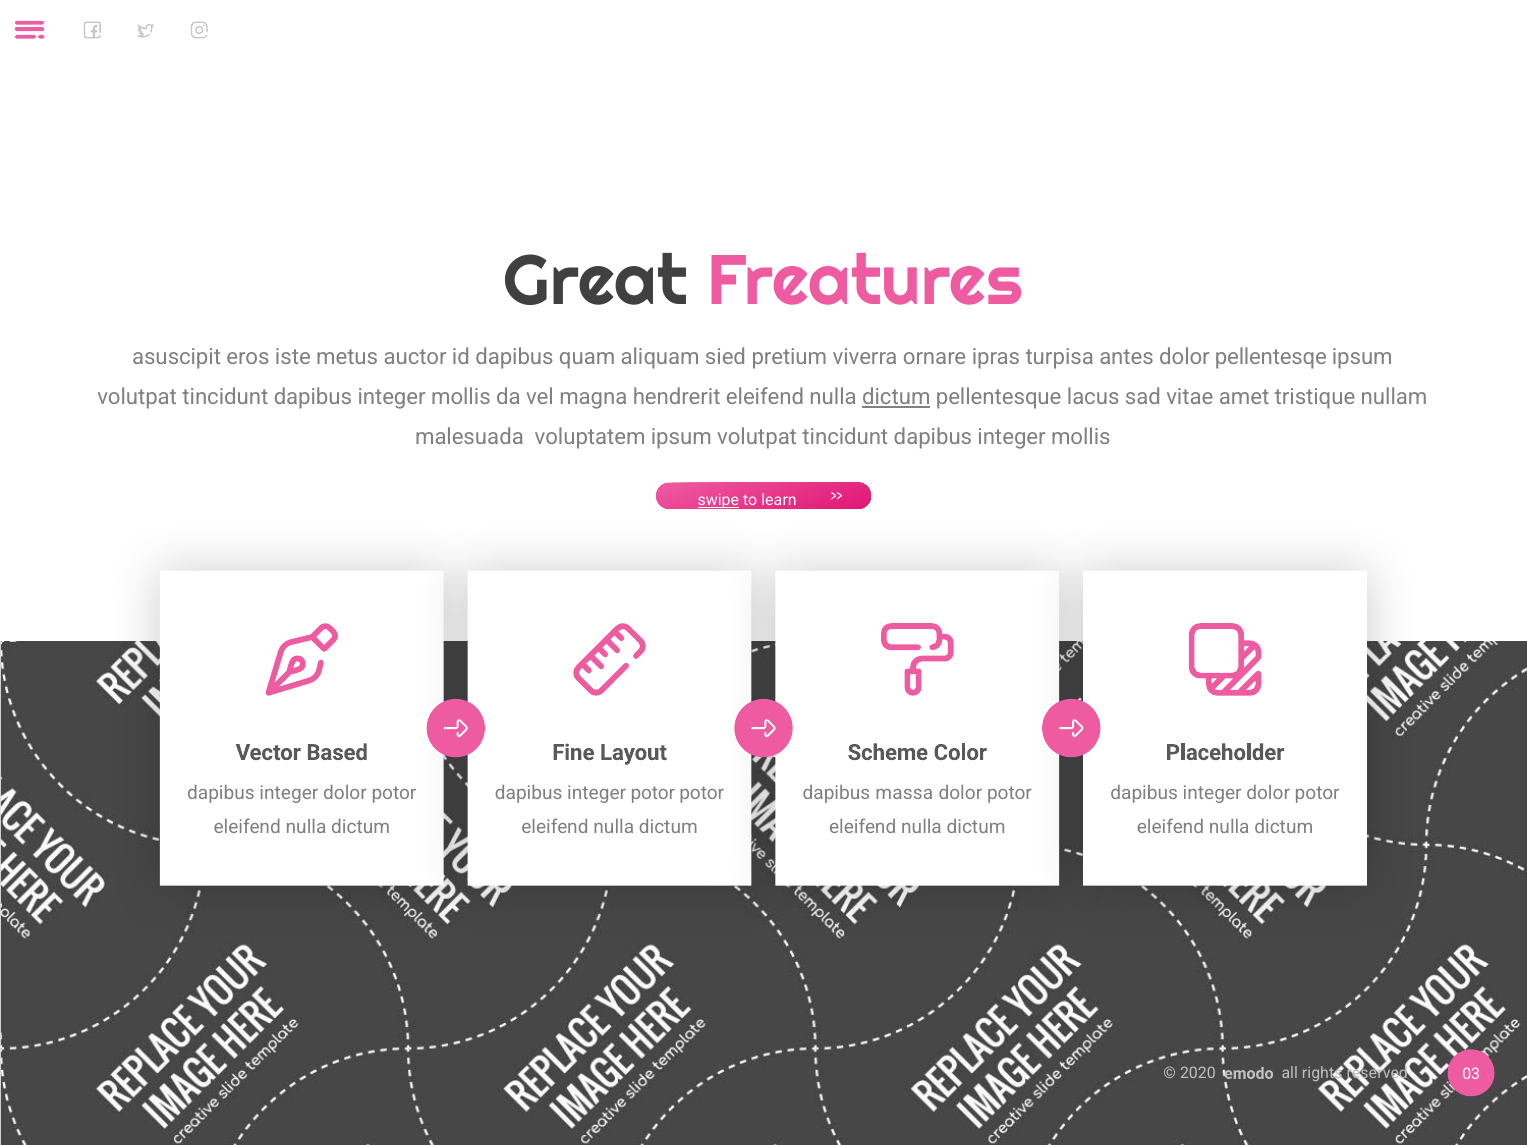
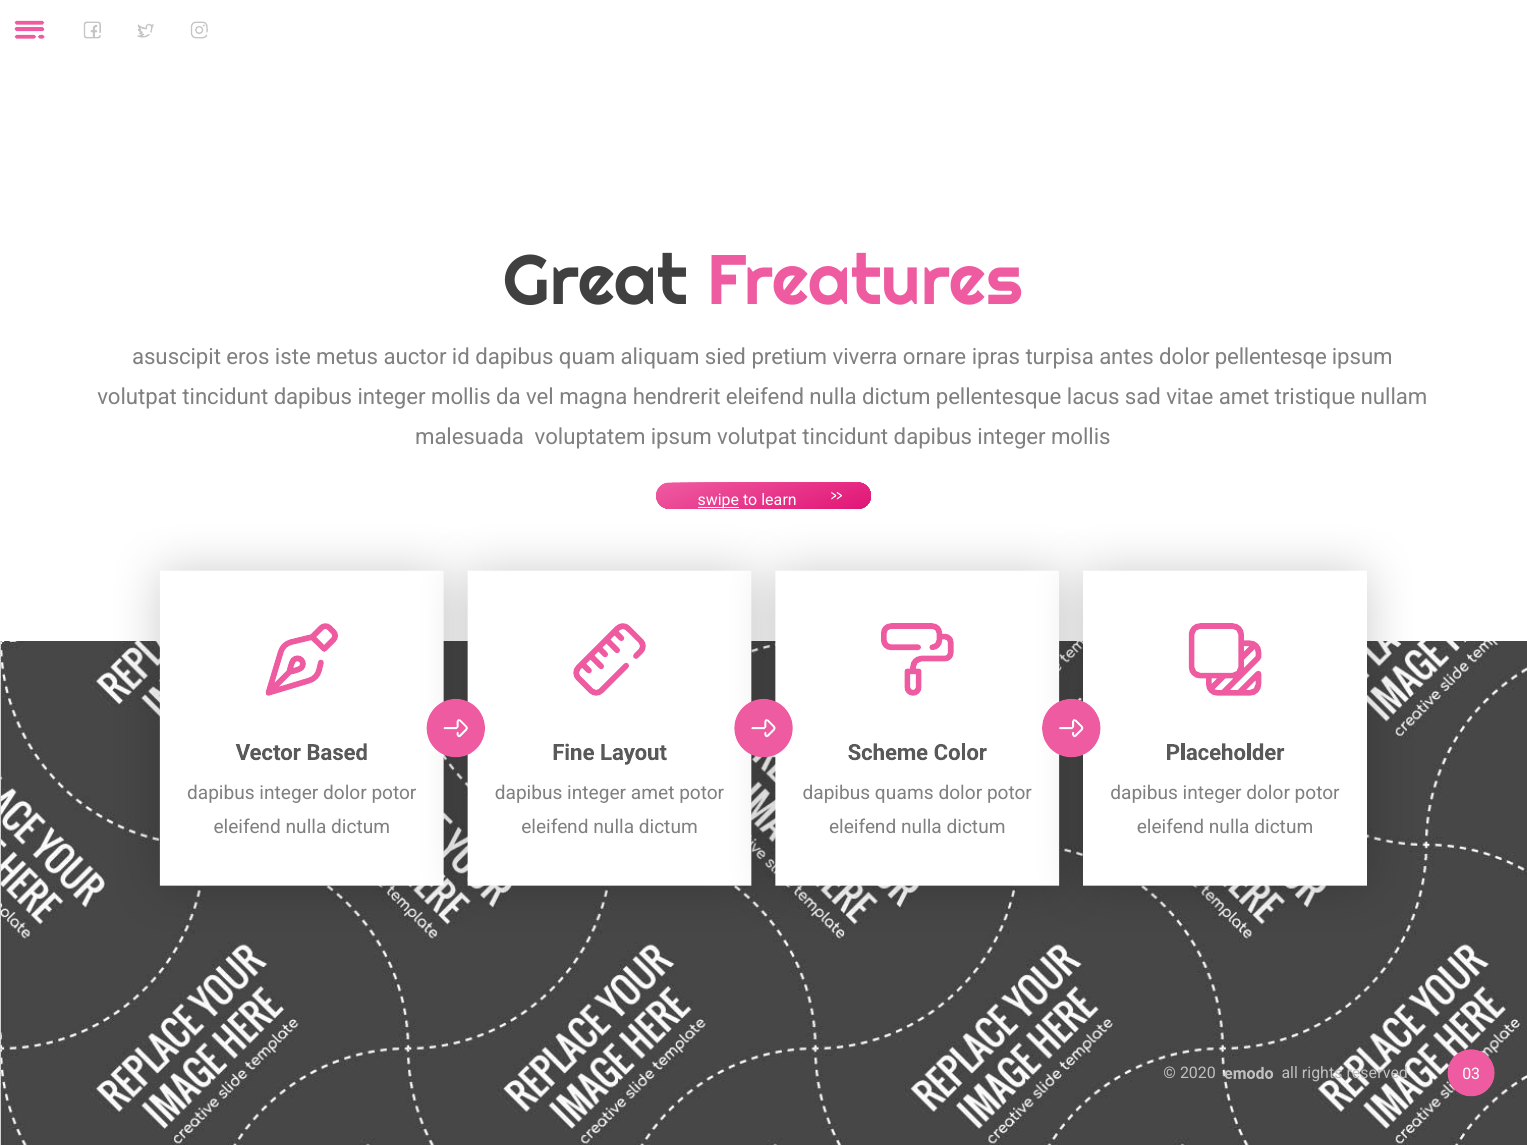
dictum underline: present -> none (896, 397)
integer potor: potor -> amet (653, 793)
massa: massa -> quams (904, 793)
